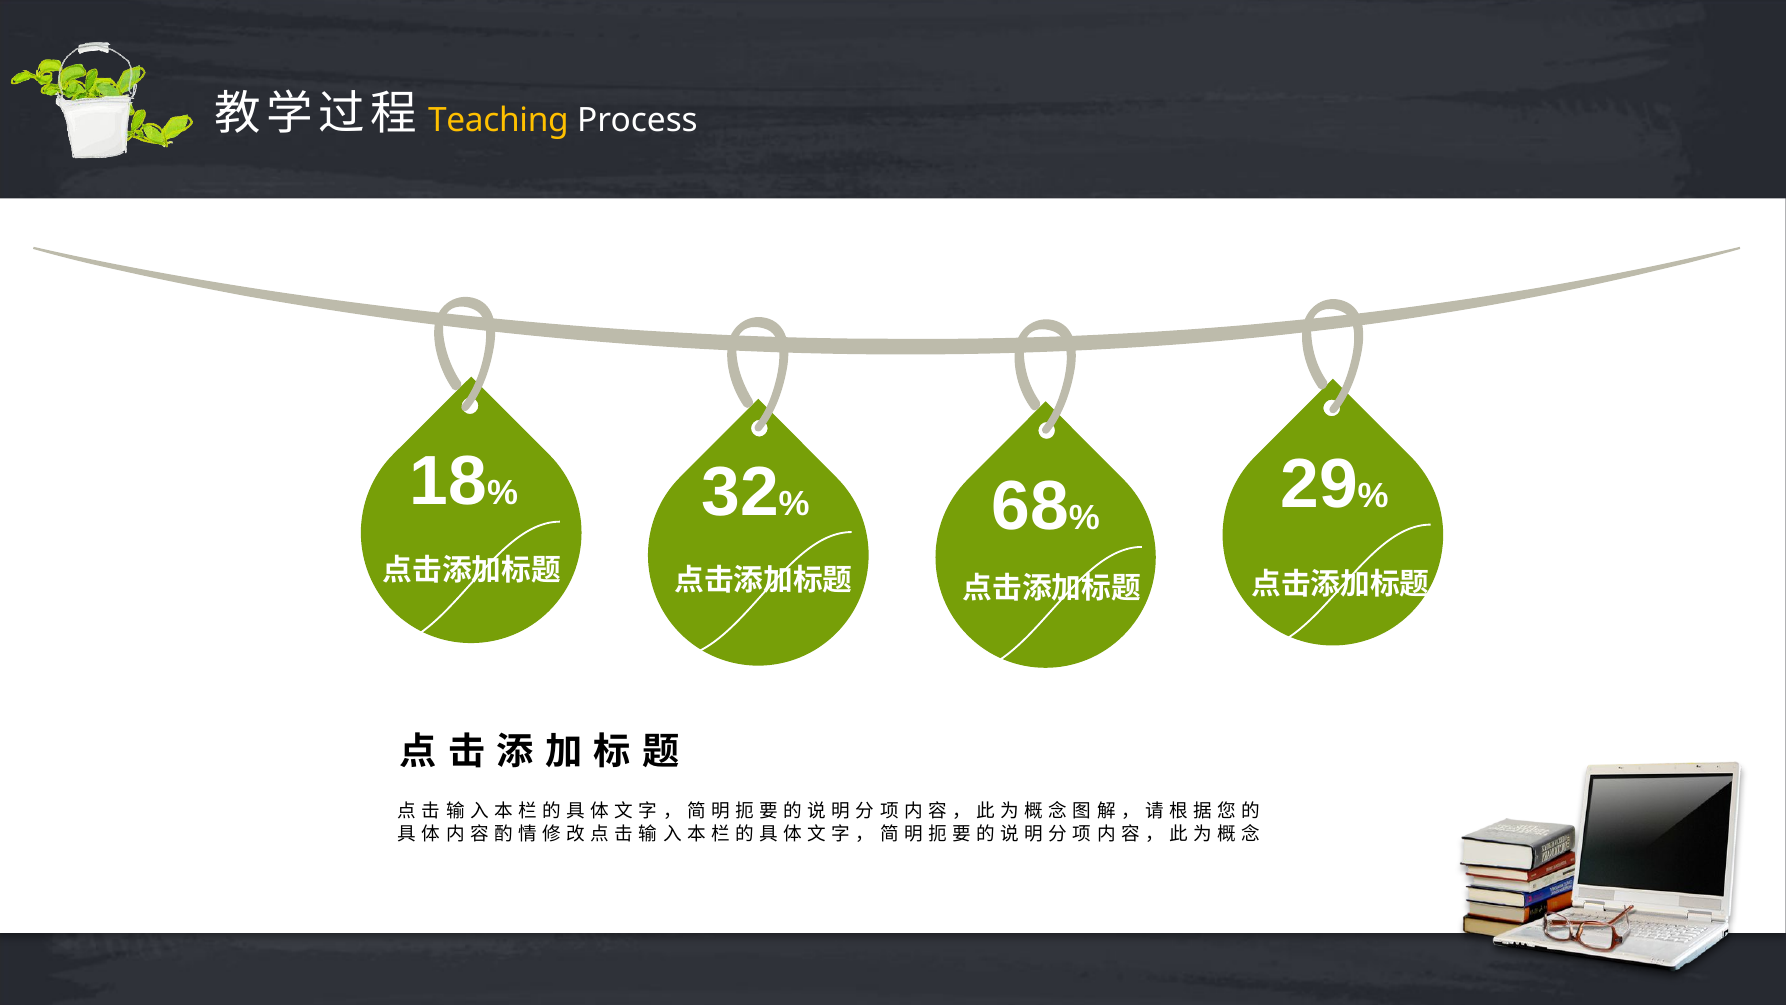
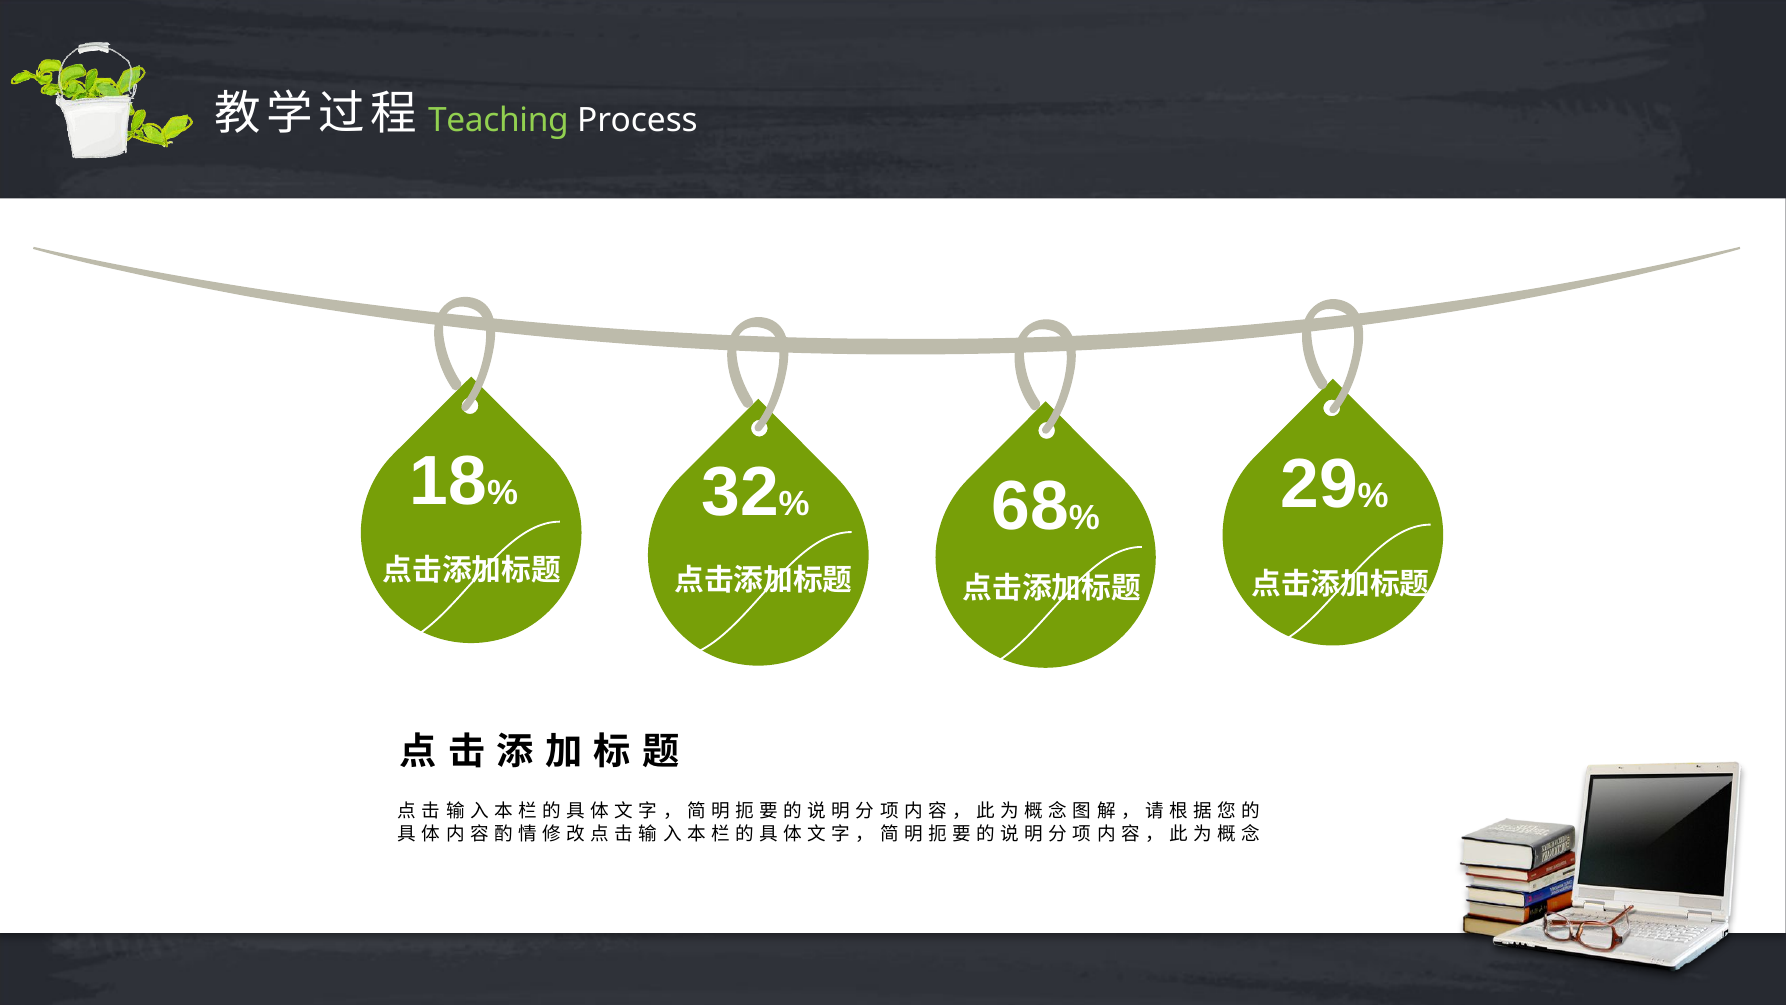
Teaching colour: yellow -> light green (498, 120)
